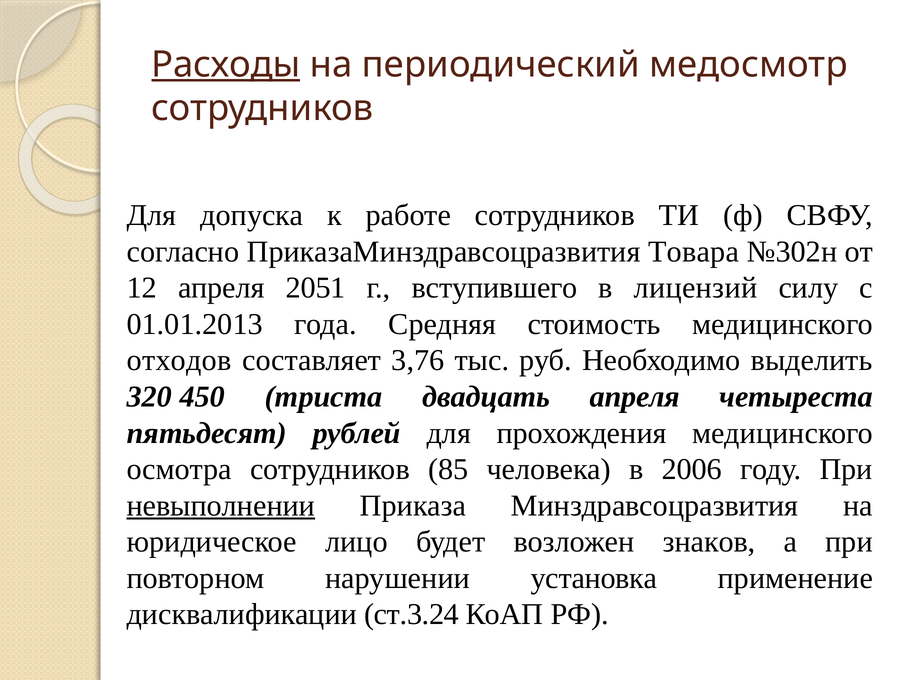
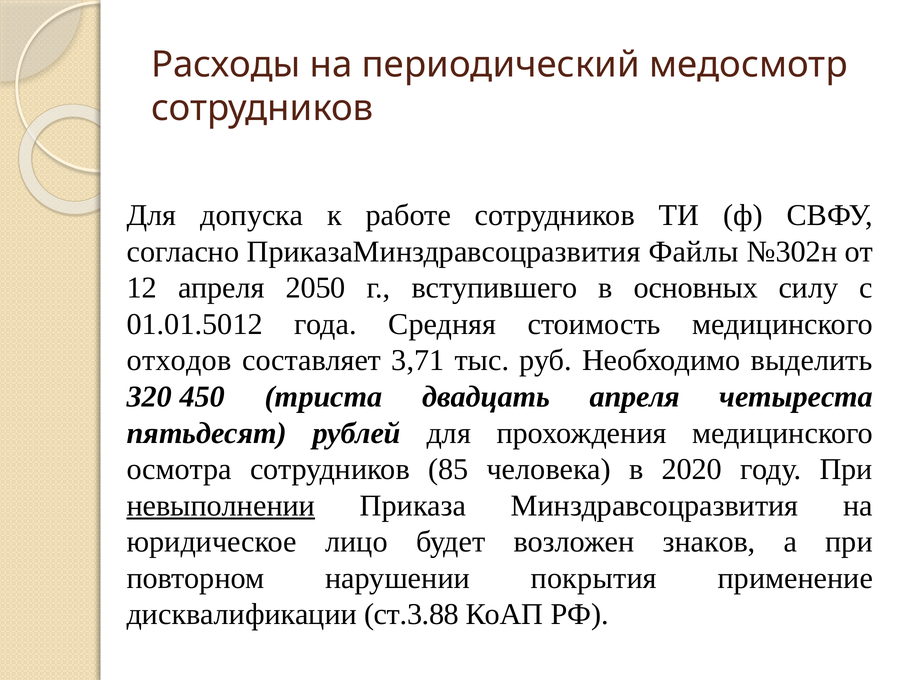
Расходы underline: present -> none (226, 65)
Товара: Товара -> Файлы (694, 252)
2051: 2051 -> 2050 (316, 288)
лицензий: лицензий -> основных (696, 288)
01.01.2013: 01.01.2013 -> 01.01.5012 (195, 324)
3,76: 3,76 -> 3,71 (418, 361)
2006: 2006 -> 2020 (692, 469)
установка: установка -> покрытия (594, 578)
ст.3.24: ст.3.24 -> ст.3.88 (412, 615)
